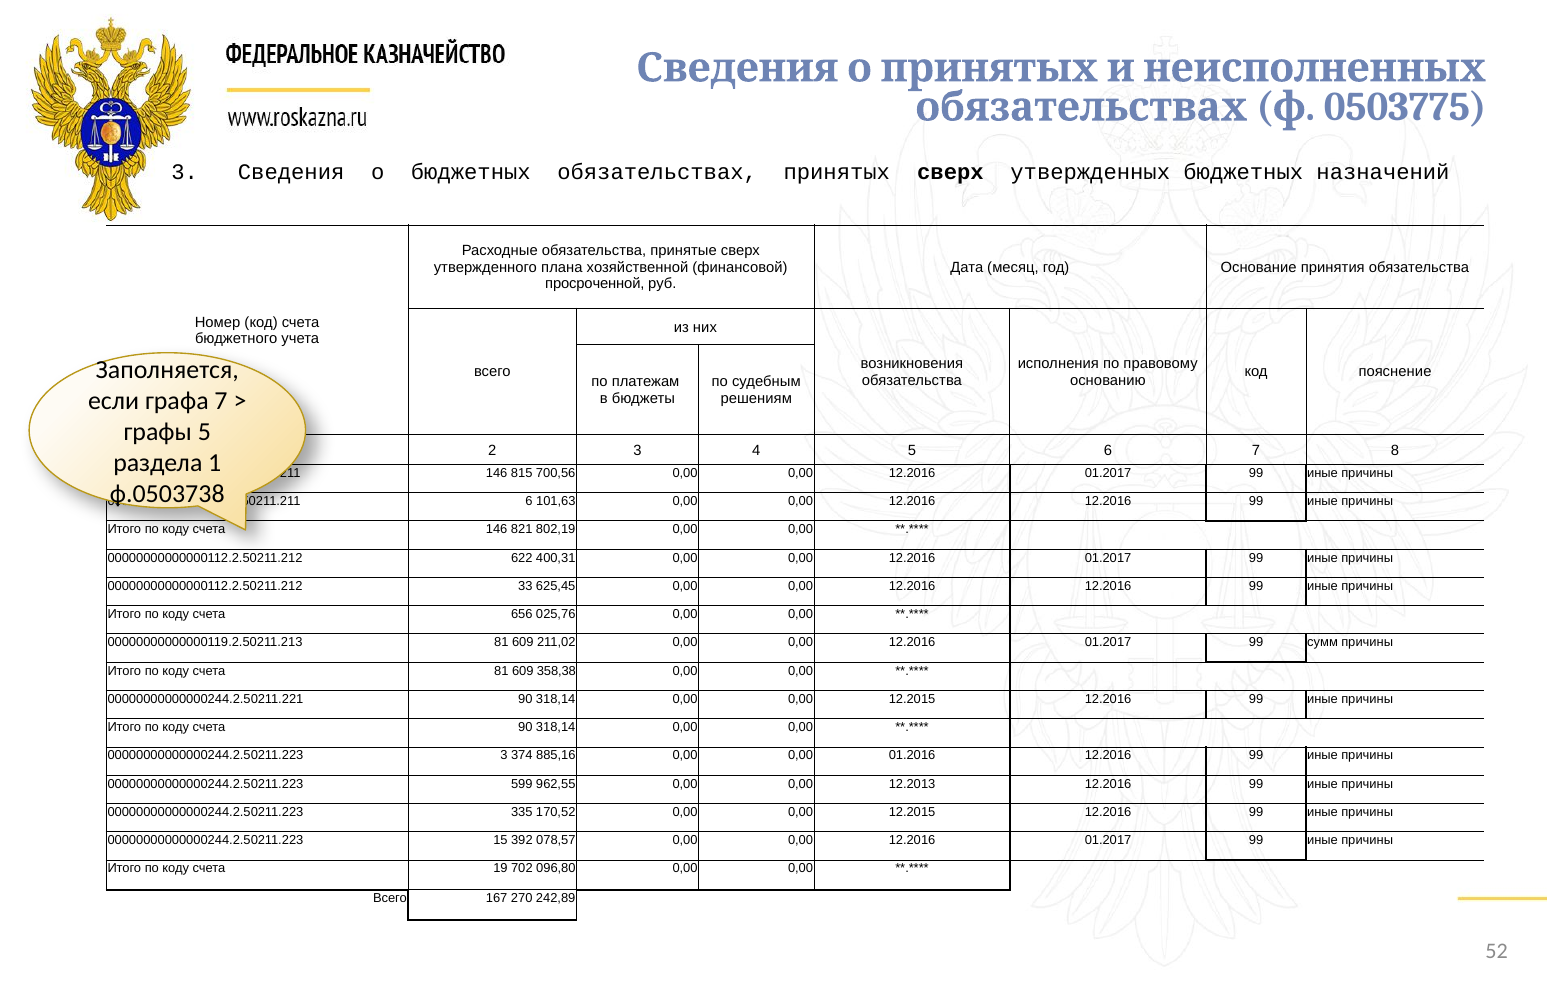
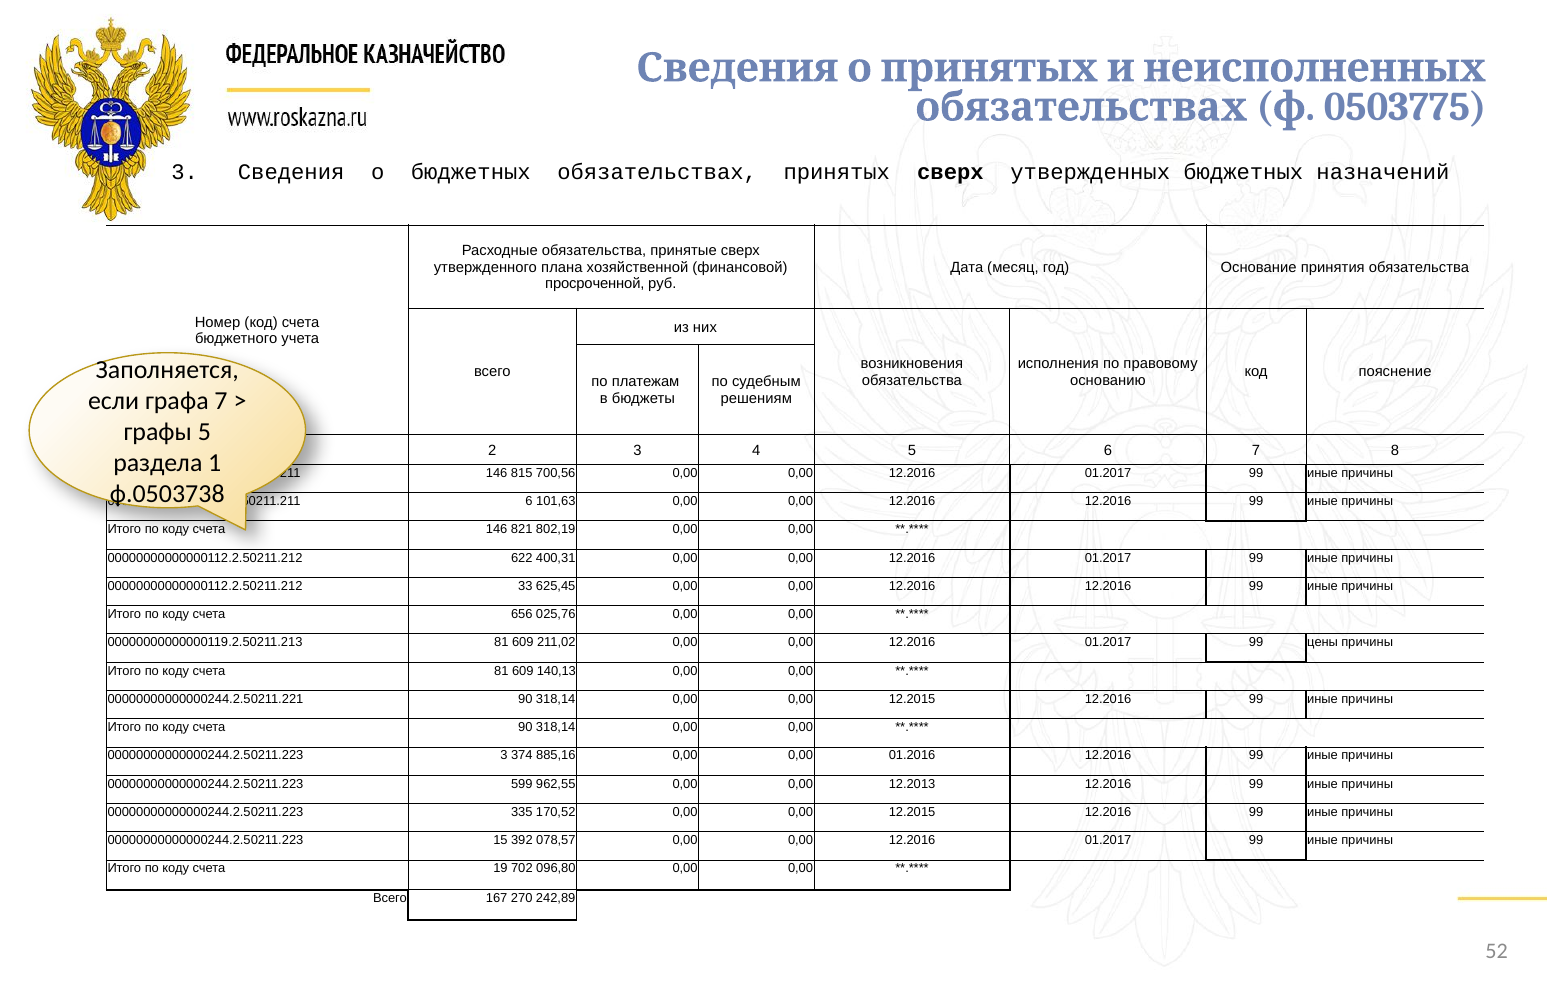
сумм: сумм -> цены (1323, 642)
358,38: 358,38 -> 140,13 (556, 671)
